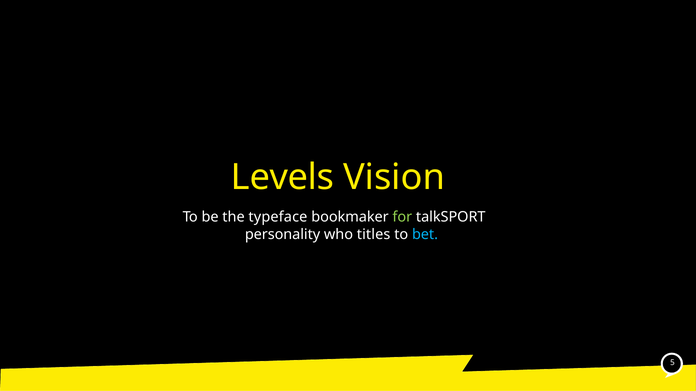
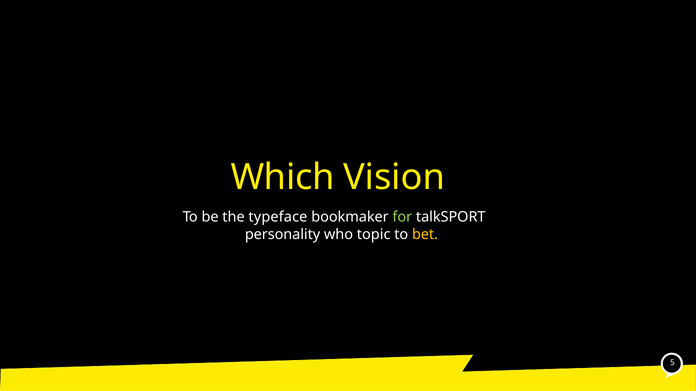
Levels: Levels -> Which (283, 178)
titles: titles -> topic (374, 235)
bet colour: light blue -> yellow (425, 235)
